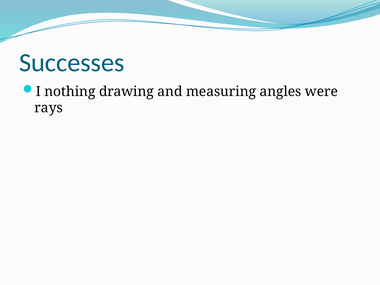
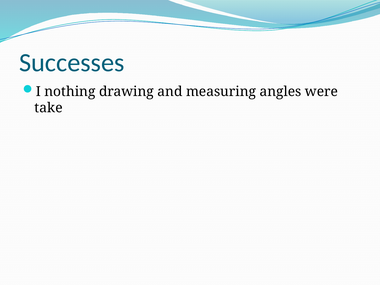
rays: rays -> take (49, 108)
